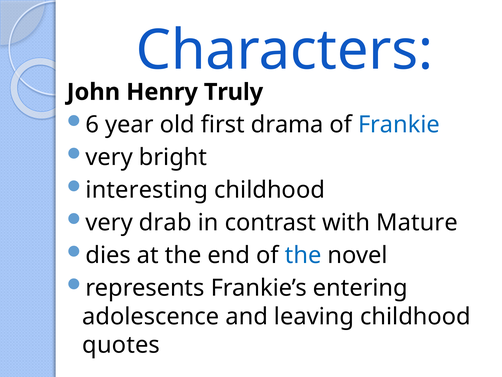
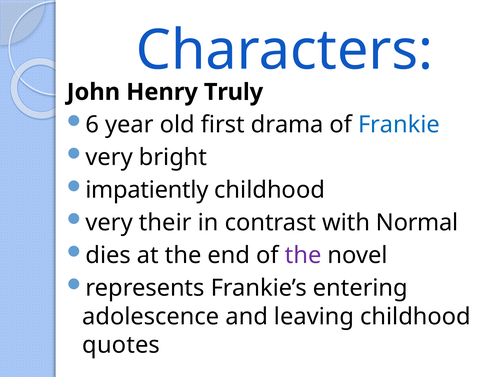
interesting: interesting -> impatiently (147, 190)
drab: drab -> their (165, 222)
Mature: Mature -> Normal (417, 222)
the colour: blue -> purple (303, 255)
